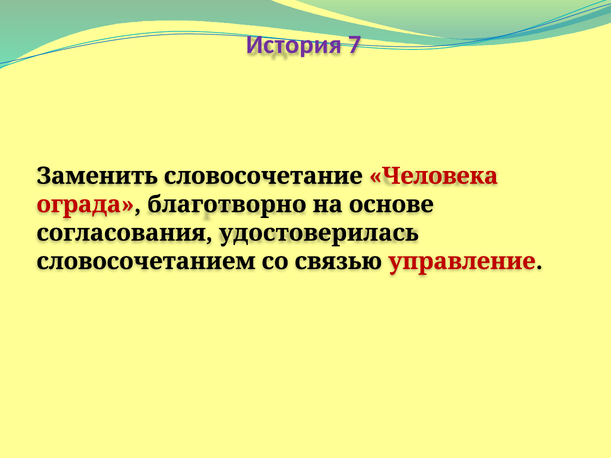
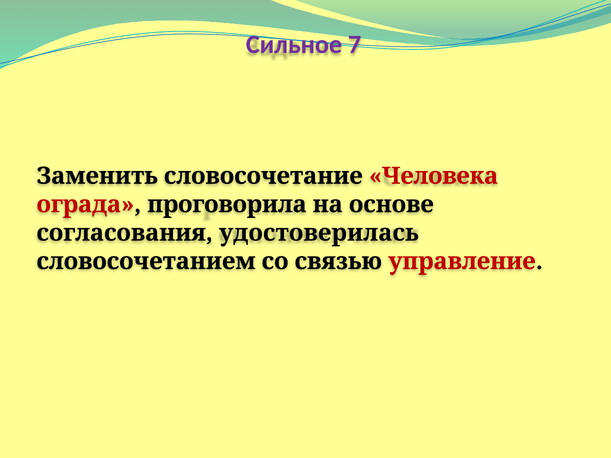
История: История -> Сильное (294, 44)
благотворно: благотворно -> проговорила (227, 204)
